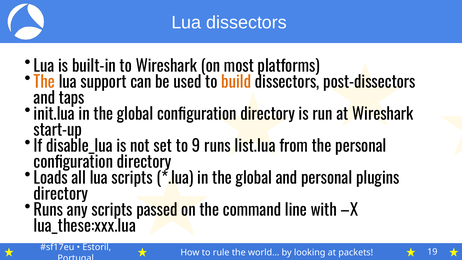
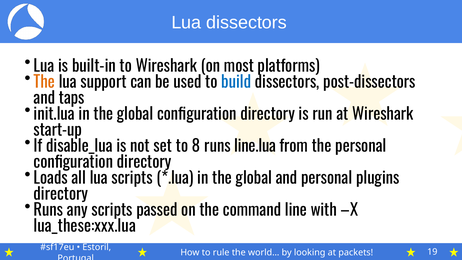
build colour: orange -> blue (236, 82)
9: 9 -> 8 (196, 146)
list.lua: list.lua -> line.lua (255, 146)
